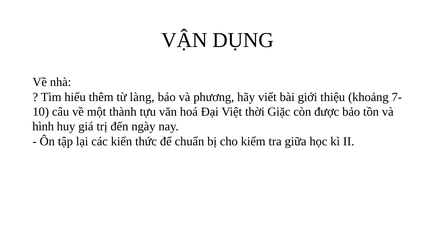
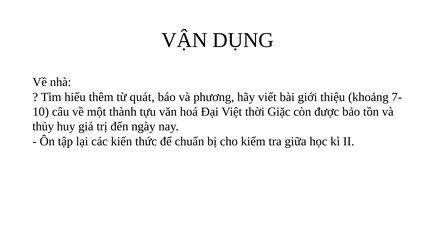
làng: làng -> quát (142, 97)
hình: hình -> thủy (43, 127)
